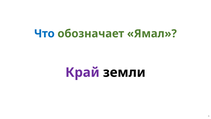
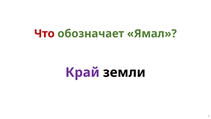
Что colour: blue -> red (44, 34)
